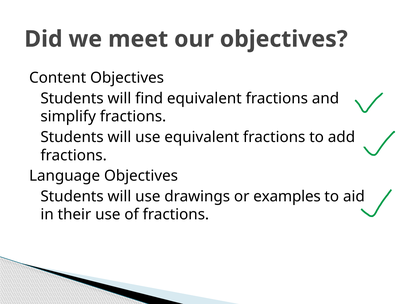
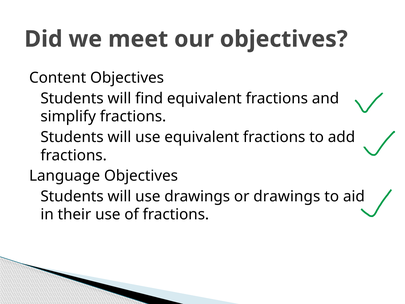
or examples: examples -> drawings (287, 196)
